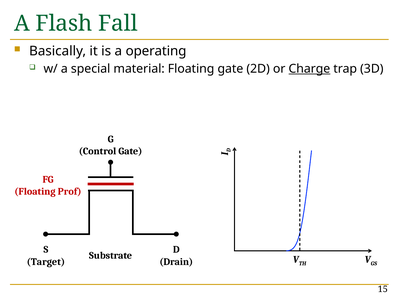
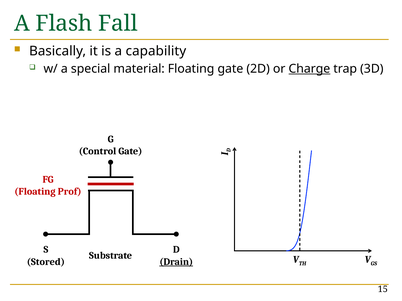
operating: operating -> capability (156, 51)
Target: Target -> Stored (46, 262)
Drain underline: none -> present (176, 262)
